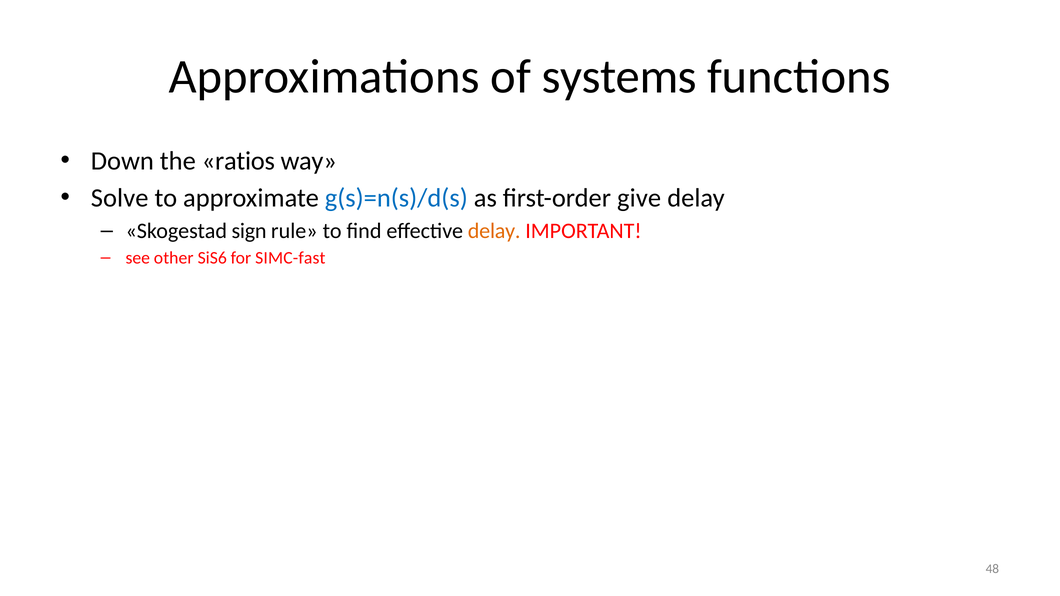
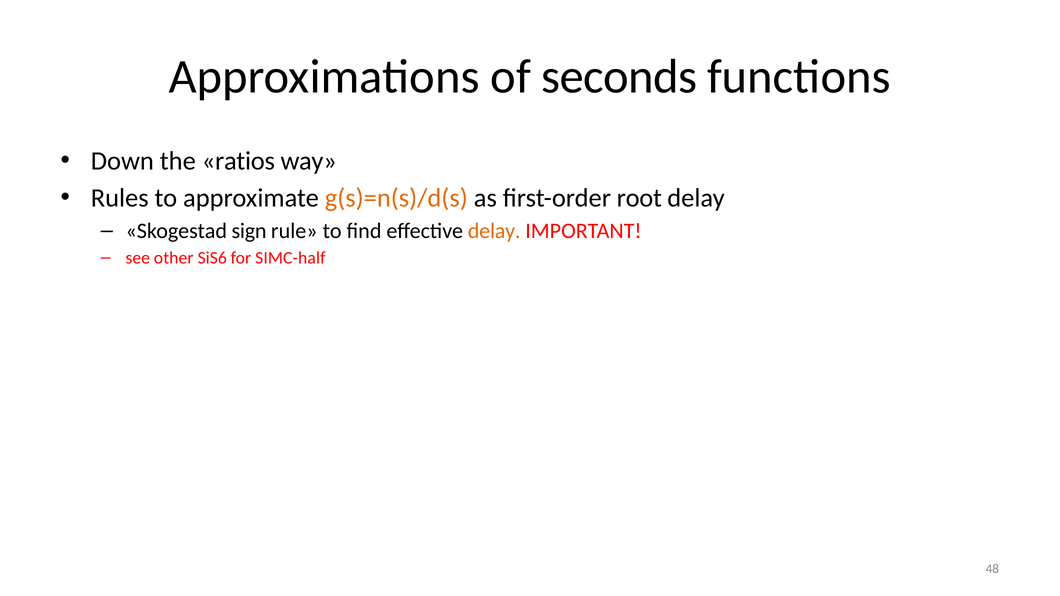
systems: systems -> seconds (619, 77)
Solve: Solve -> Rules (120, 198)
g(s)=n(s)/d(s colour: blue -> orange (396, 198)
give: give -> root (639, 198)
SIMC-fast: SIMC-fast -> SIMC-half (290, 258)
